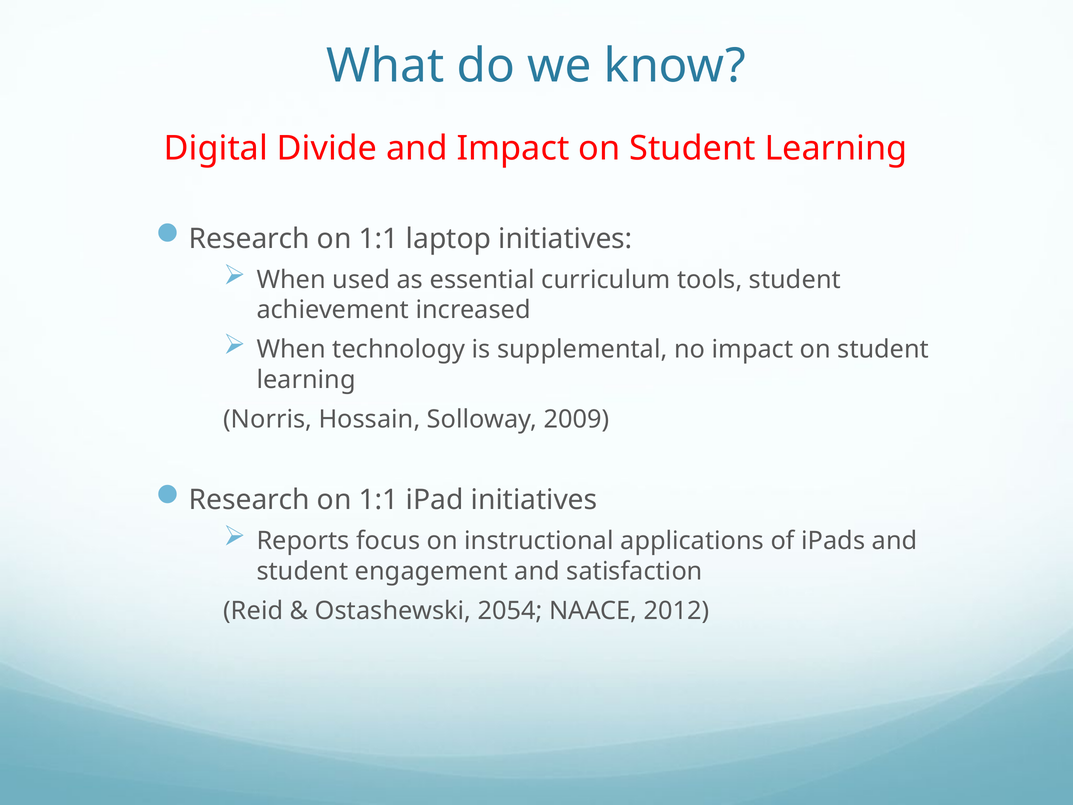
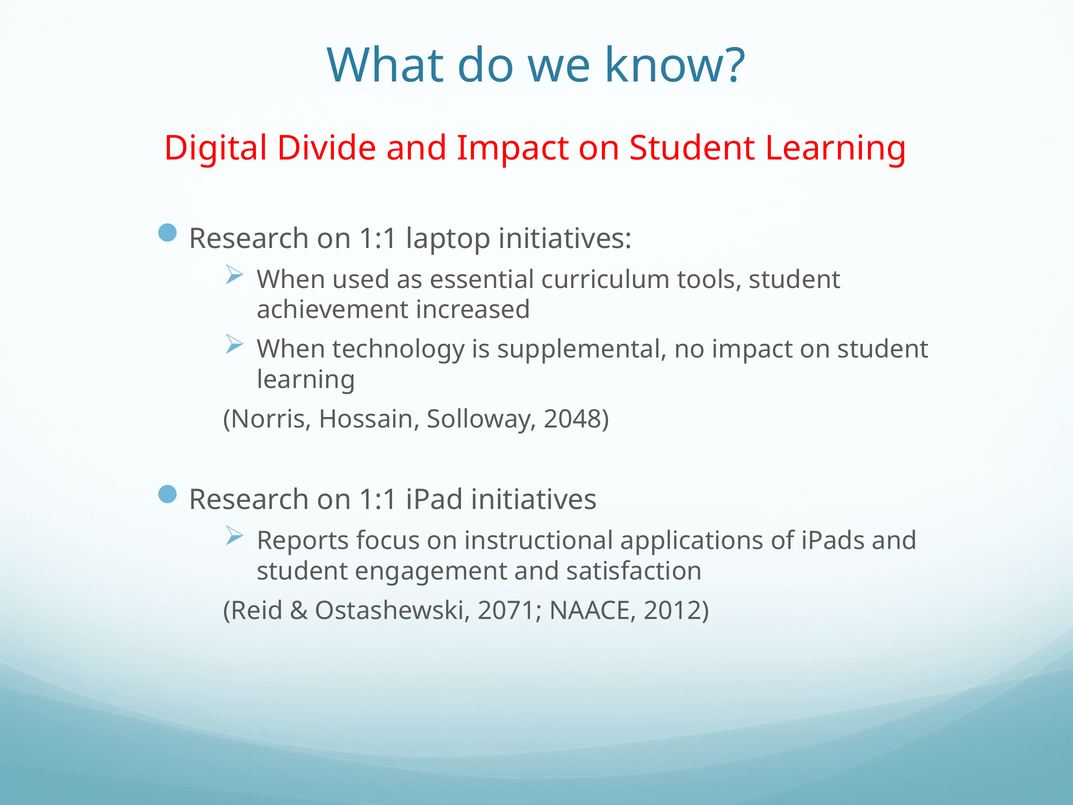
2009: 2009 -> 2048 (576, 419)
2054: 2054 -> 2071 (510, 611)
